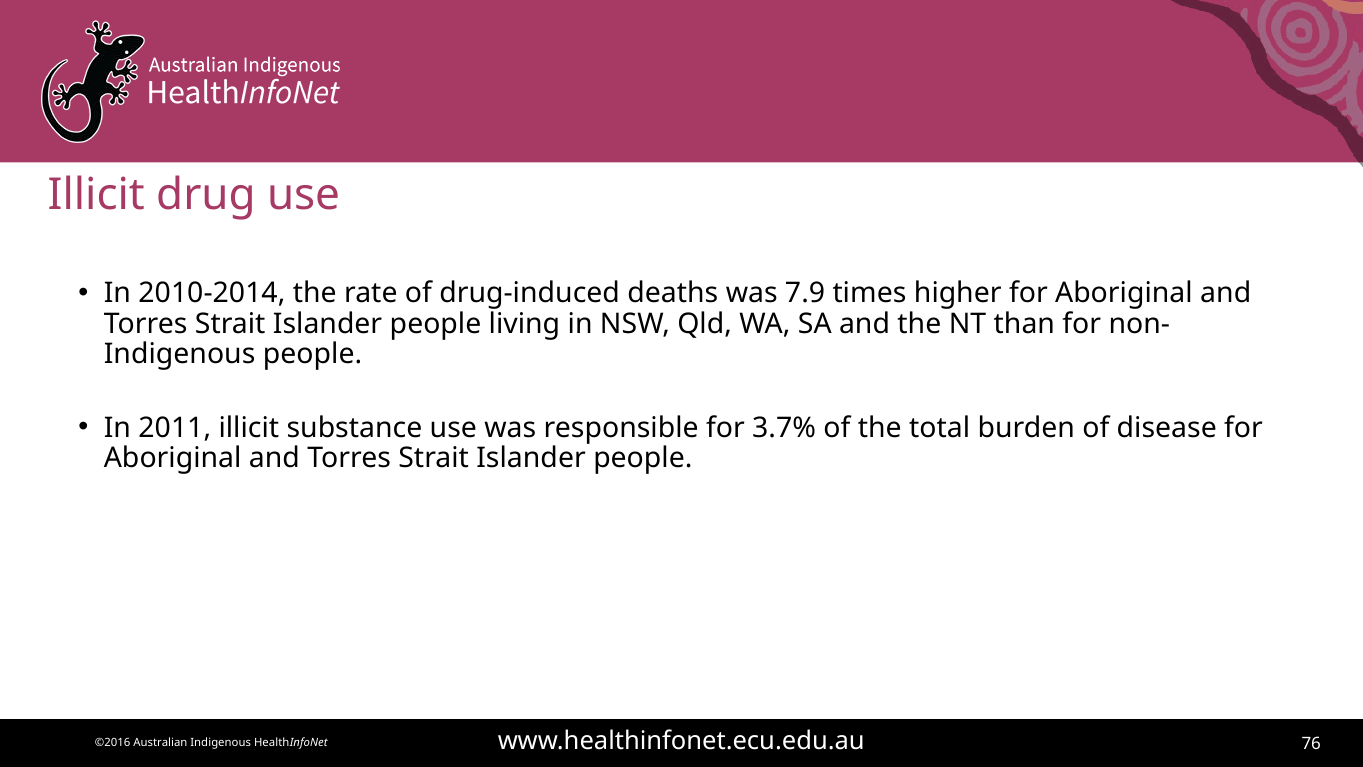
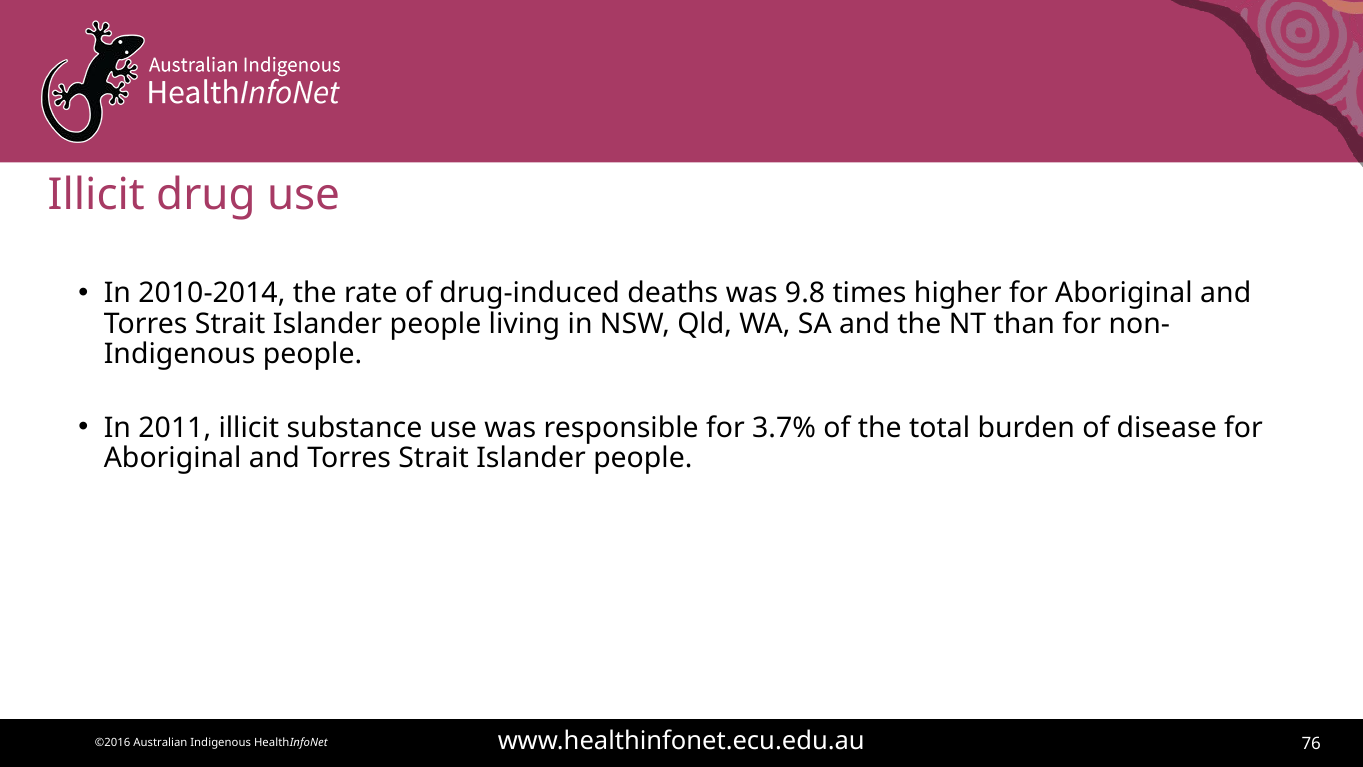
7.9: 7.9 -> 9.8 (805, 293)
